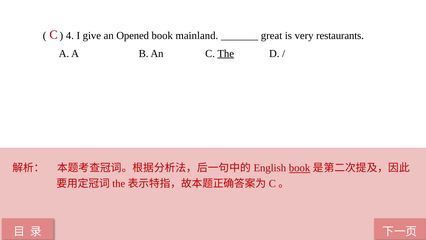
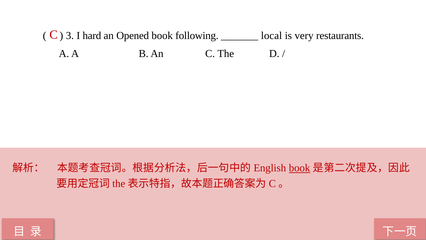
4: 4 -> 3 (70, 36)
give: give -> hard (92, 36)
mainland: mainland -> following (197, 36)
great: great -> local (272, 36)
The underline: present -> none (226, 53)
